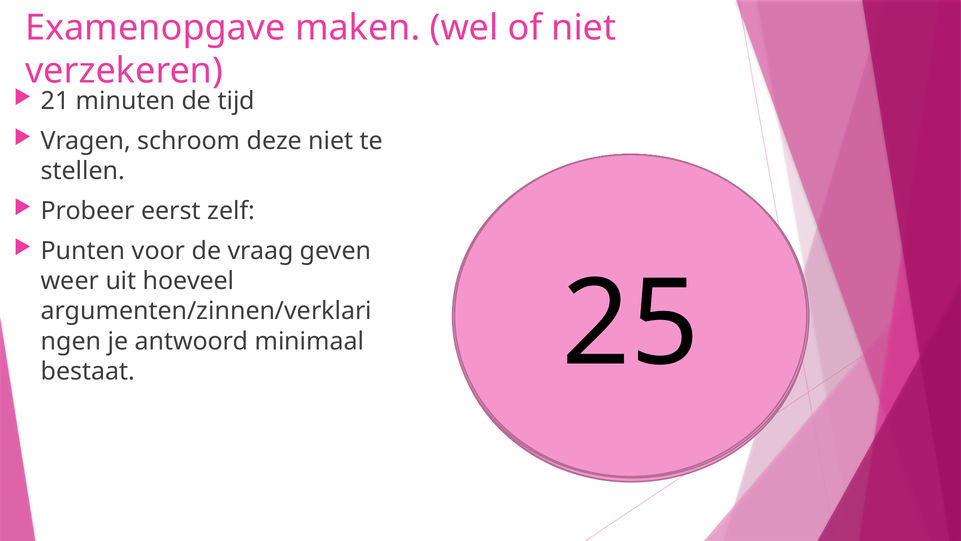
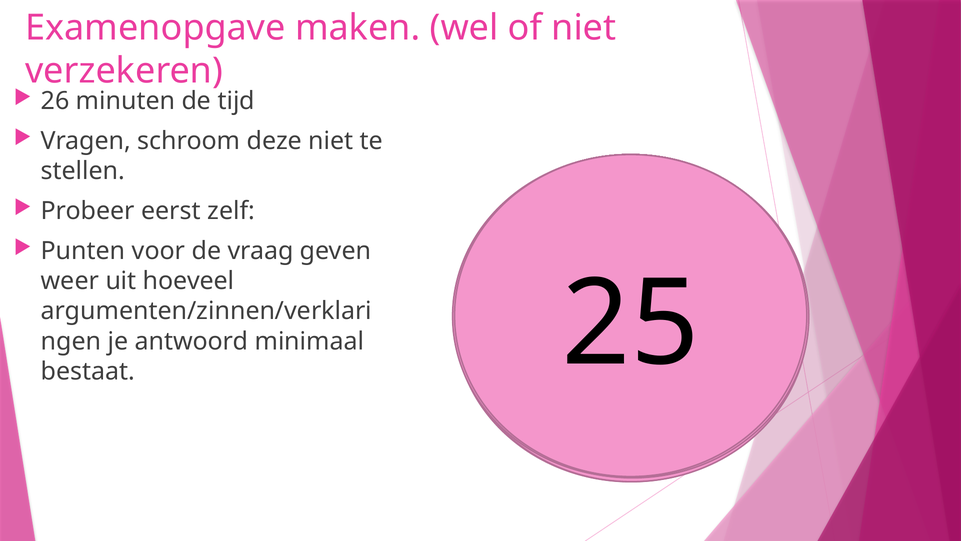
21: 21 -> 26 (55, 101)
